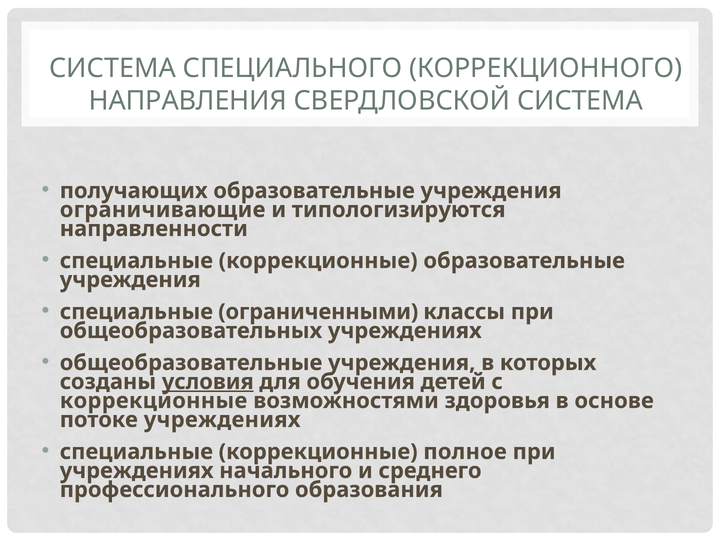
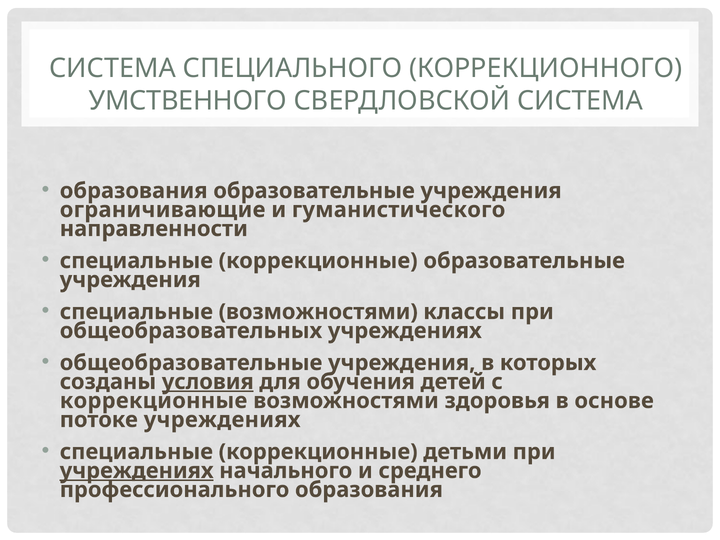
НАПРАВЛЕНИЯ: НАПРАВЛЕНИЯ -> УМСТВЕННОГО (188, 101)
получающих: получающих -> образования (134, 191)
типологизируются: типологизируются -> гуманистического (399, 210)
специальные ограниченными: ограниченными -> возможностями (318, 312)
полное: полное -> детьми (465, 452)
учреждениях underline: none -> present (137, 471)
